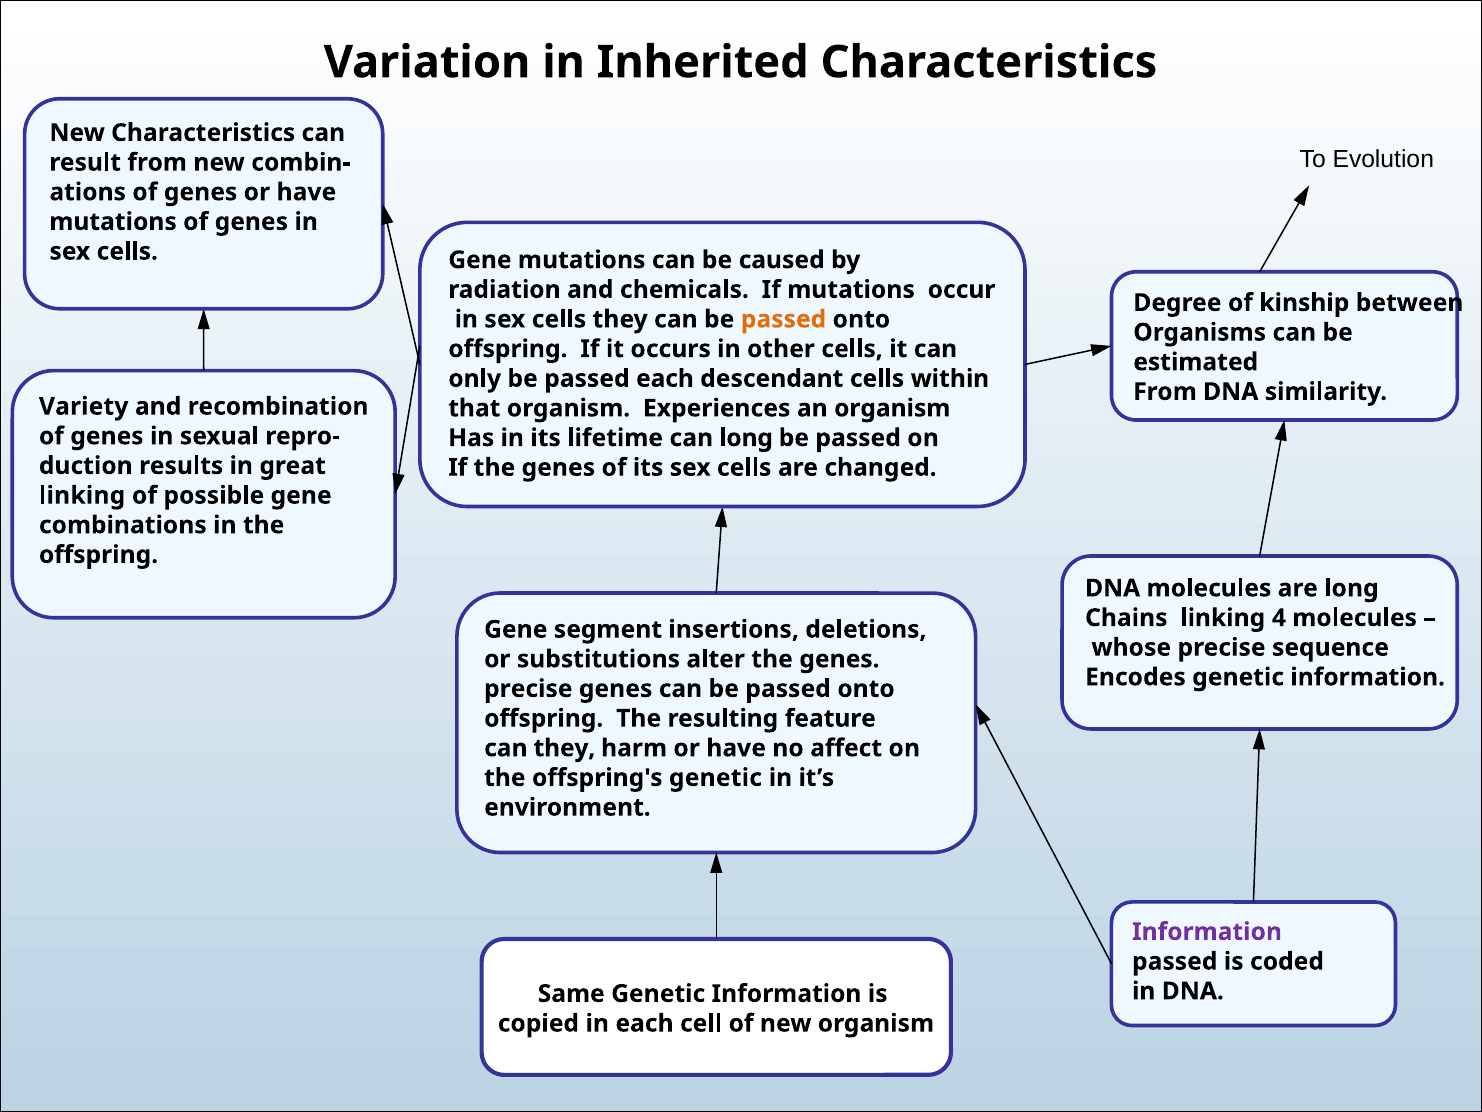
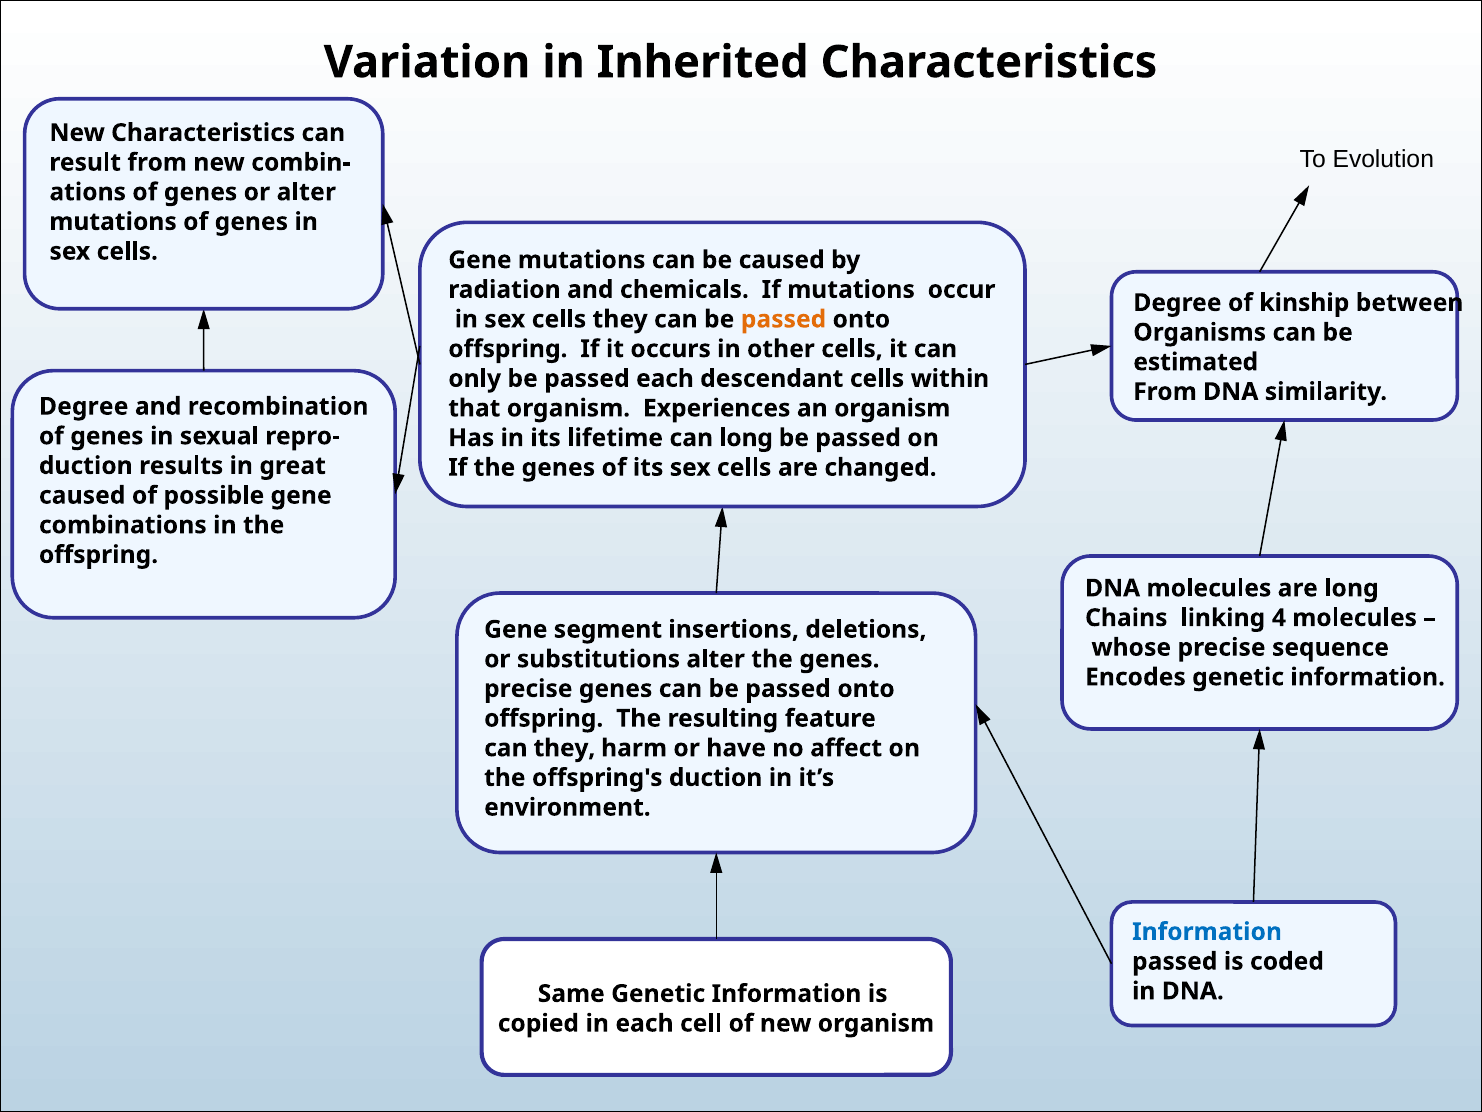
genes or have: have -> alter (306, 192)
Variety: Variety -> Degree (84, 406)
linking: linking -> caused (82, 495)
offspring's genetic: genetic -> duction (716, 777)
Information colour: purple -> blue (1207, 931)
